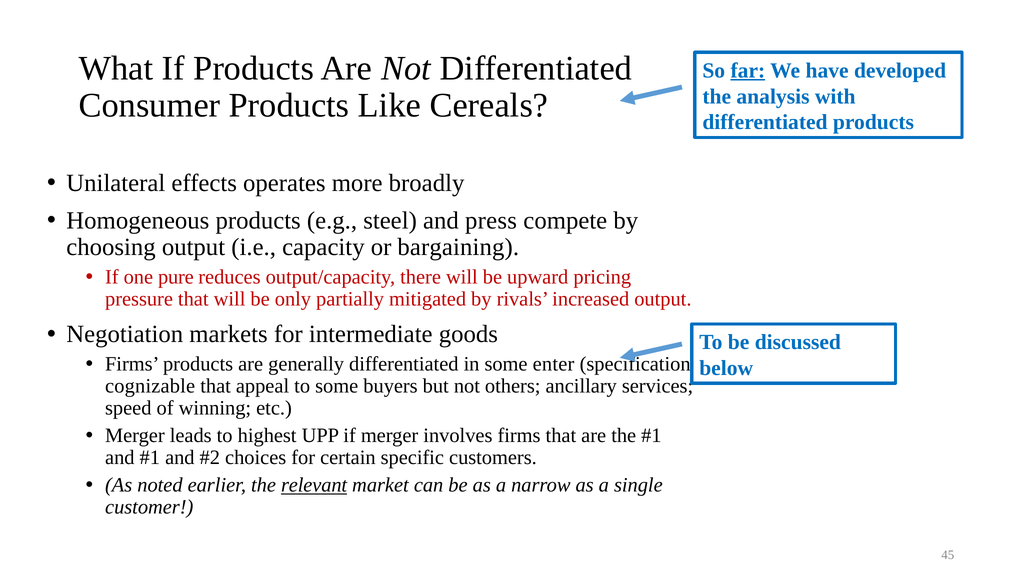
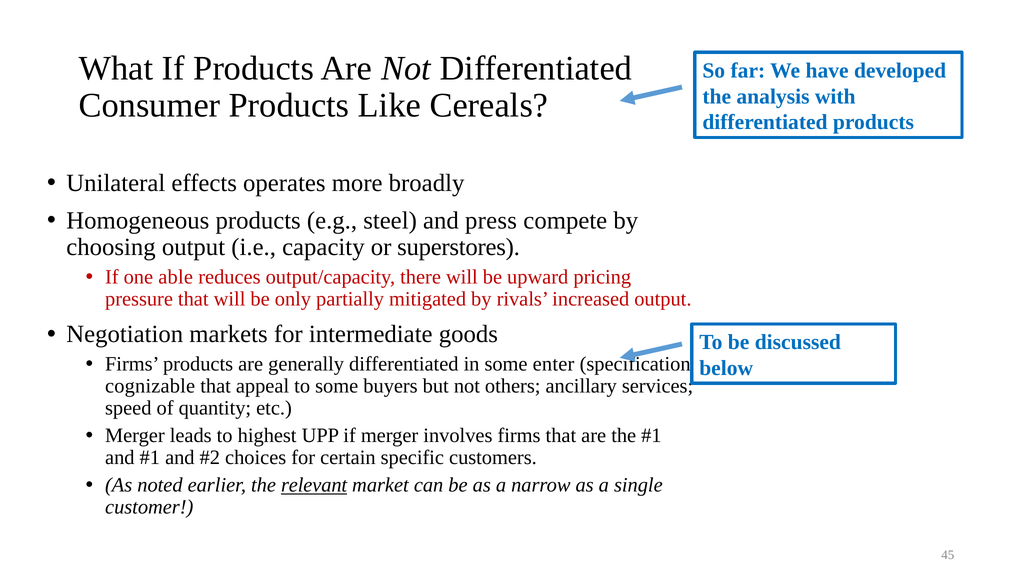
far underline: present -> none (748, 71)
bargaining: bargaining -> superstores (458, 247)
pure: pure -> able (176, 277)
winning: winning -> quantity (215, 408)
